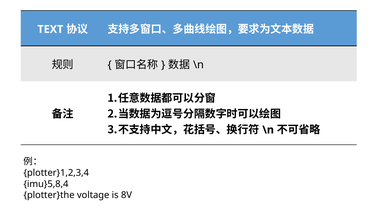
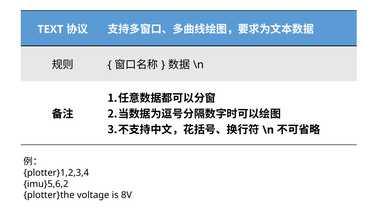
imu}5,8,4: imu}5,8,4 -> imu}5,6,2 (46, 184)
